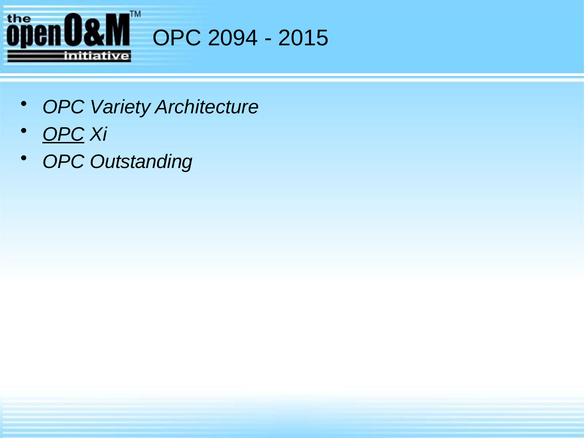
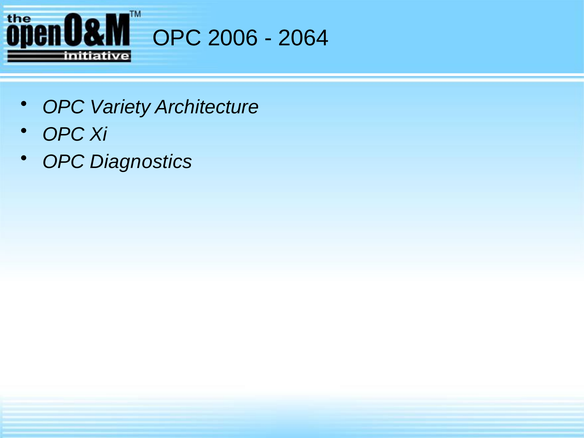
2094: 2094 -> 2006 (233, 38)
2015: 2015 -> 2064 (303, 38)
OPC underline: present -> none (63, 134)
Outstanding: Outstanding -> Diagnostics (141, 162)
